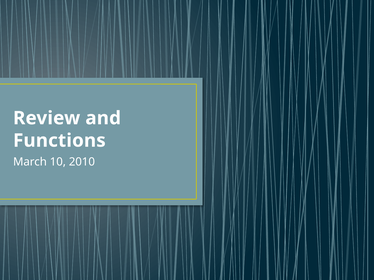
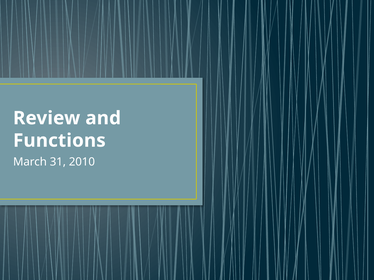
10: 10 -> 31 (58, 162)
